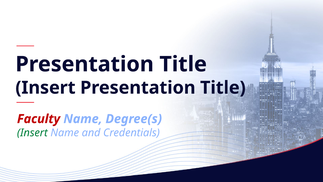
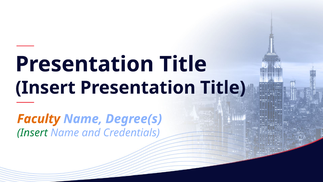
Faculty colour: red -> orange (39, 119)
